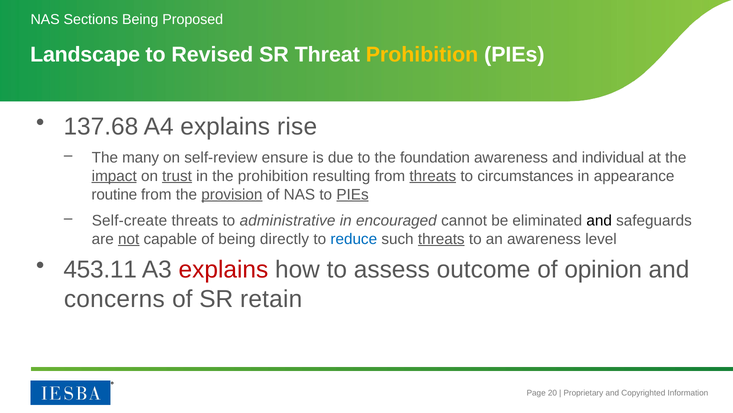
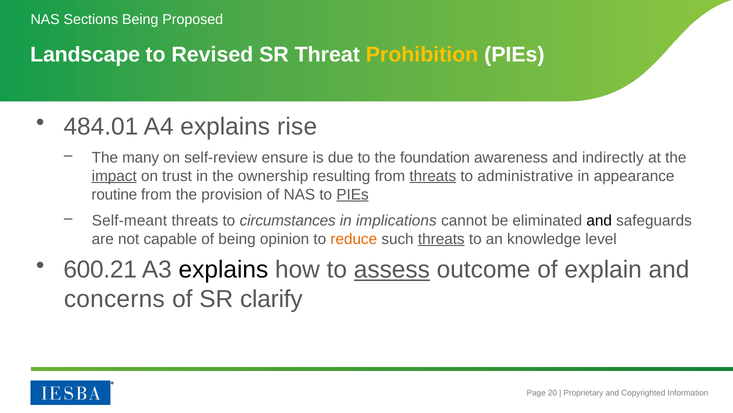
137.68: 137.68 -> 484.01 (101, 126)
individual: individual -> indirectly (613, 157)
trust underline: present -> none (177, 176)
the prohibition: prohibition -> ownership (273, 176)
circumstances: circumstances -> administrative (525, 176)
provision underline: present -> none (232, 194)
Self-create: Self-create -> Self-meant (129, 220)
administrative: administrative -> circumstances (288, 220)
encouraged: encouraged -> implications (396, 220)
not underline: present -> none (129, 239)
directly: directly -> opinion (285, 239)
reduce colour: blue -> orange (354, 239)
an awareness: awareness -> knowledge (544, 239)
453.11: 453.11 -> 600.21 (100, 269)
explains colour: red -> black (223, 269)
assess underline: none -> present (392, 269)
opinion: opinion -> explain (603, 269)
retain: retain -> clarify (271, 299)
